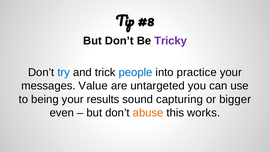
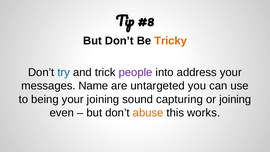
Tricky colour: purple -> orange (171, 41)
people colour: blue -> purple (136, 72)
practice: practice -> address (197, 72)
Value: Value -> Name (93, 86)
your results: results -> joining (103, 99)
or bigger: bigger -> joining (235, 99)
